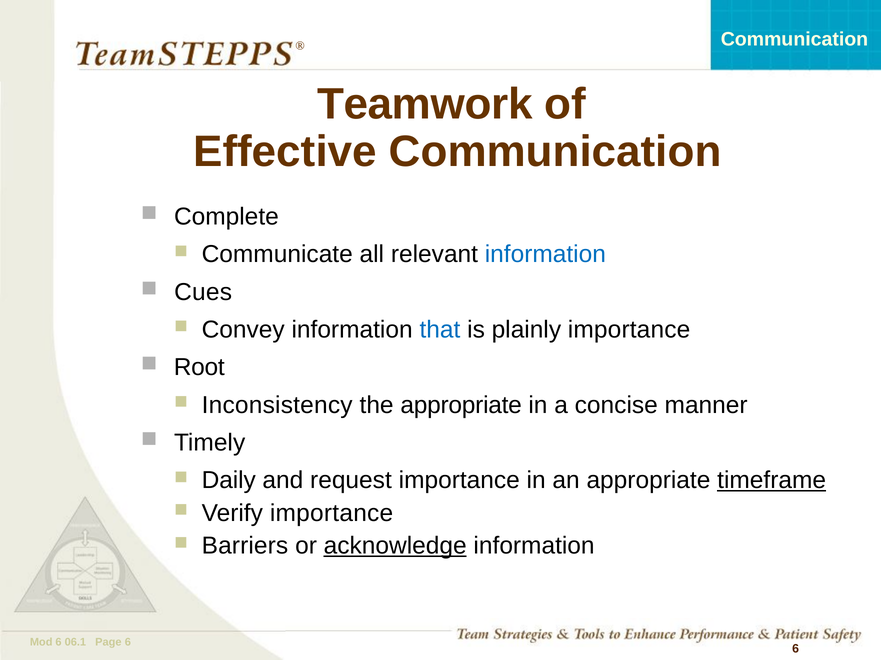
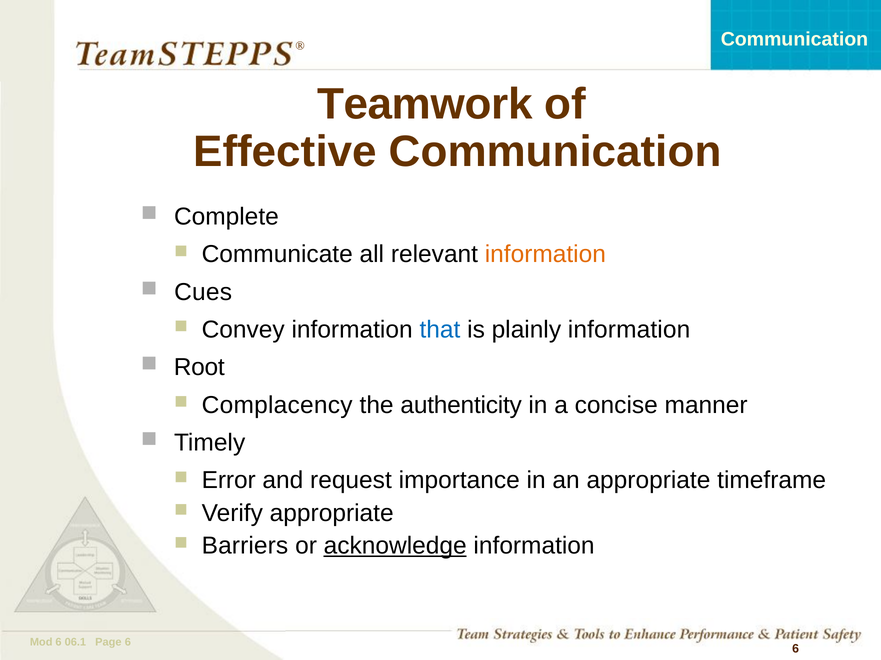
information colour: blue -> orange (545, 255)
plainly importance: importance -> information (629, 330)
Inconsistency: Inconsistency -> Complacency (277, 405)
the appropriate: appropriate -> authenticity (461, 405)
Daily: Daily -> Error (229, 481)
timeframe underline: present -> none (772, 481)
Verify importance: importance -> appropriate (332, 514)
